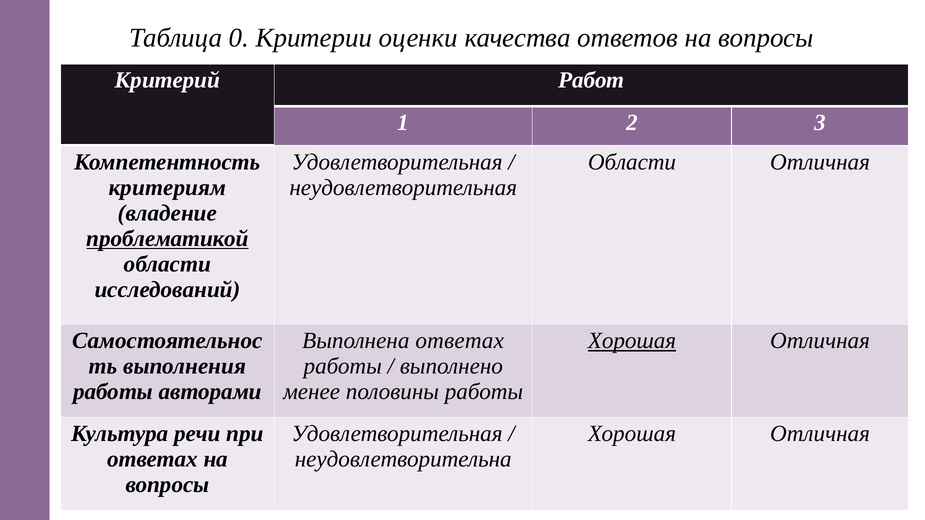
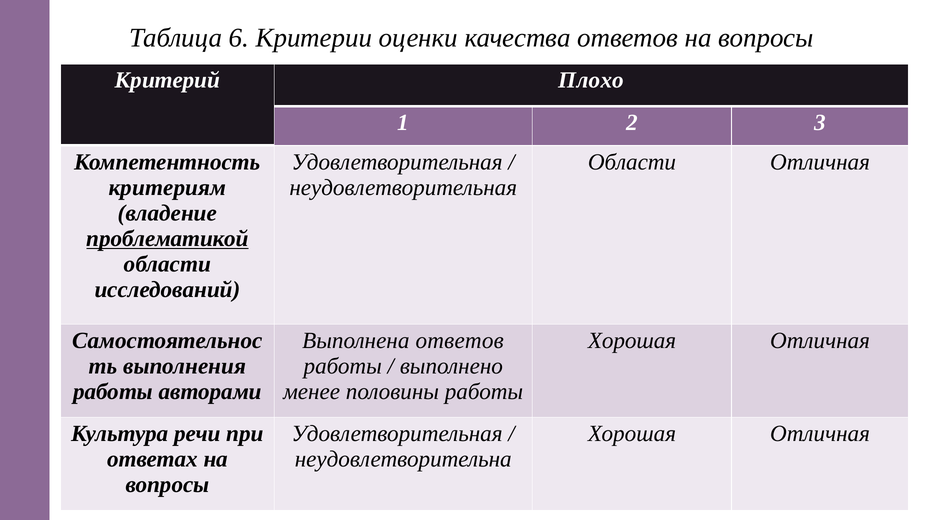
0: 0 -> 6 (239, 38)
Работ: Работ -> Плохо (591, 80)
Выполнена ответах: ответах -> ответов (460, 341)
Хорошая underline: present -> none (632, 341)
